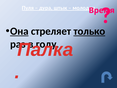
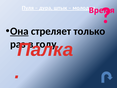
только underline: present -> none (89, 31)
